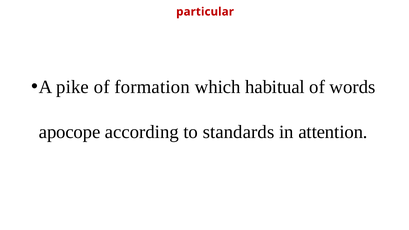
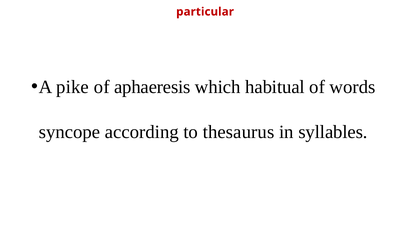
formation: formation -> aphaeresis (152, 87)
apocope: apocope -> syncope (70, 132)
standards: standards -> thesaurus (239, 132)
attention: attention -> syllables (333, 132)
